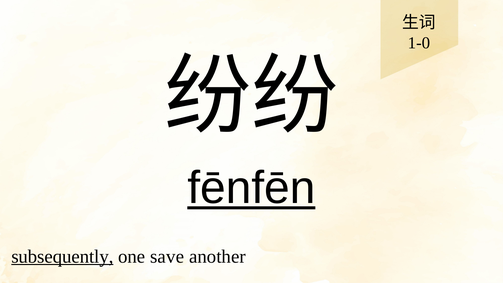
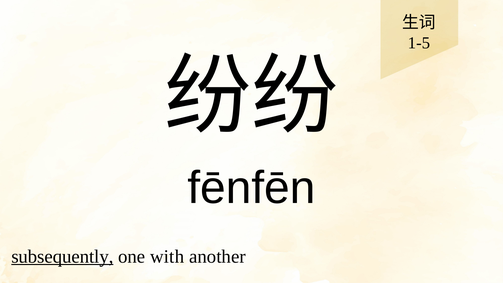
1-0: 1-0 -> 1-5 (419, 43)
fēnfēn underline: present -> none (251, 188)
save: save -> with (167, 256)
